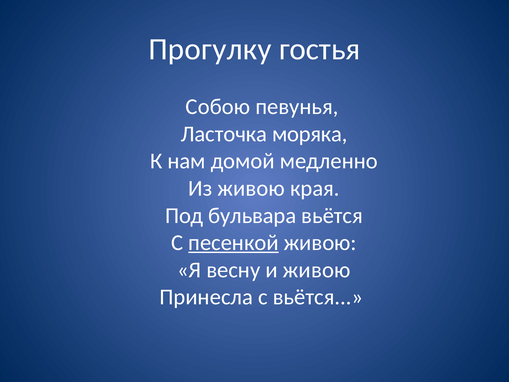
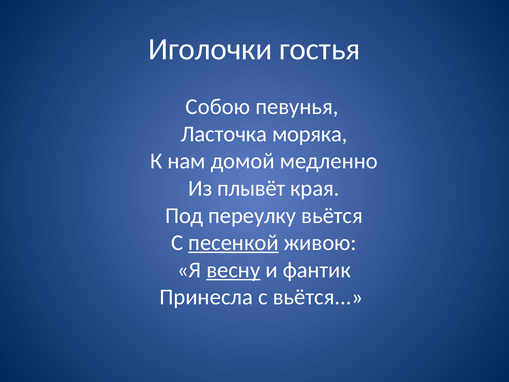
Прогулку: Прогулку -> Иголочки (210, 49)
Из живою: живою -> плывёт (251, 188)
бульвара: бульвара -> переулку (252, 215)
весну underline: none -> present (233, 270)
и живою: живою -> фантик (317, 270)
